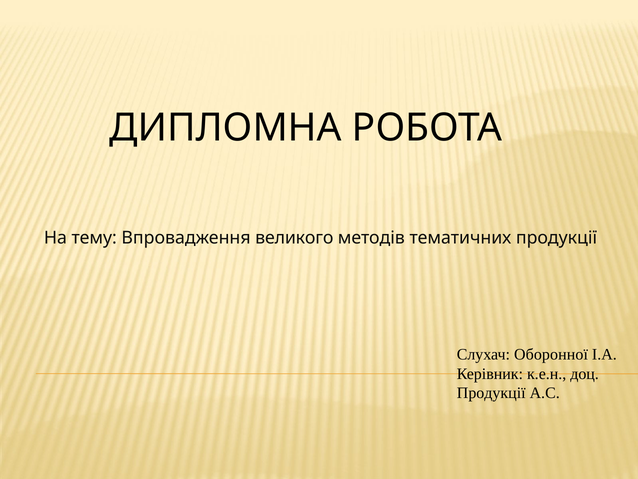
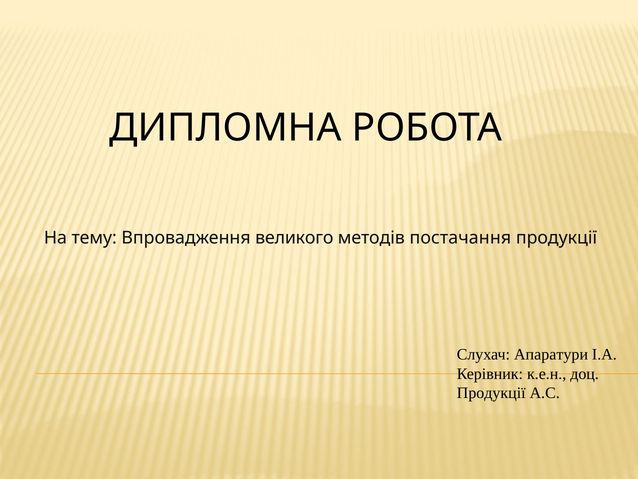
тематичних: тематичних -> постачання (460, 238)
Оборонної: Оборонної -> Апаратури (551, 354)
